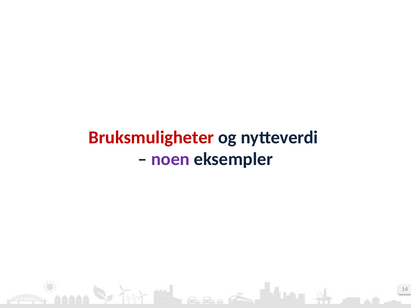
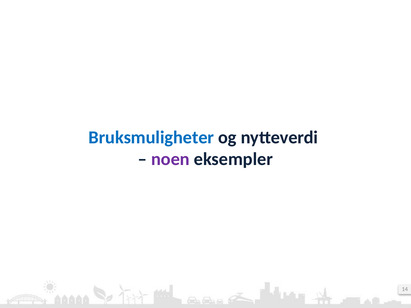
Bruksmuligheter colour: red -> blue (151, 137)
